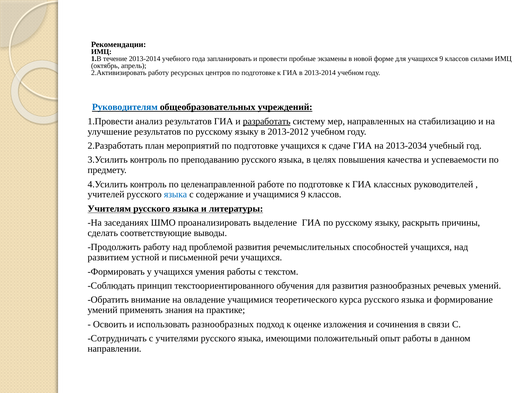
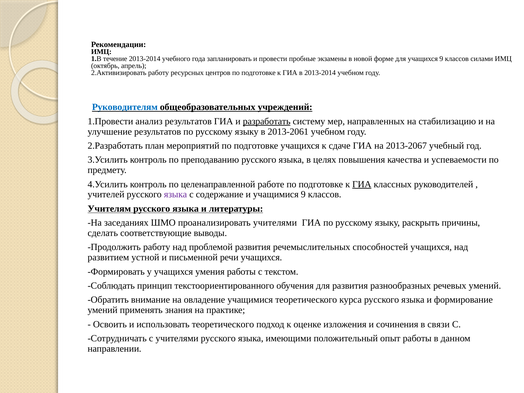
2013-2012: 2013-2012 -> 2013-2061 (288, 132)
2013-2034: 2013-2034 -> 2013-2067 (406, 146)
ГИА underline: none -> present (362, 184)
языка colour: blue -> purple (175, 194)
проанализировать выделение: выделение -> учителями (275, 223)
использовать разнообразных: разнообразных -> теоретического (223, 324)
